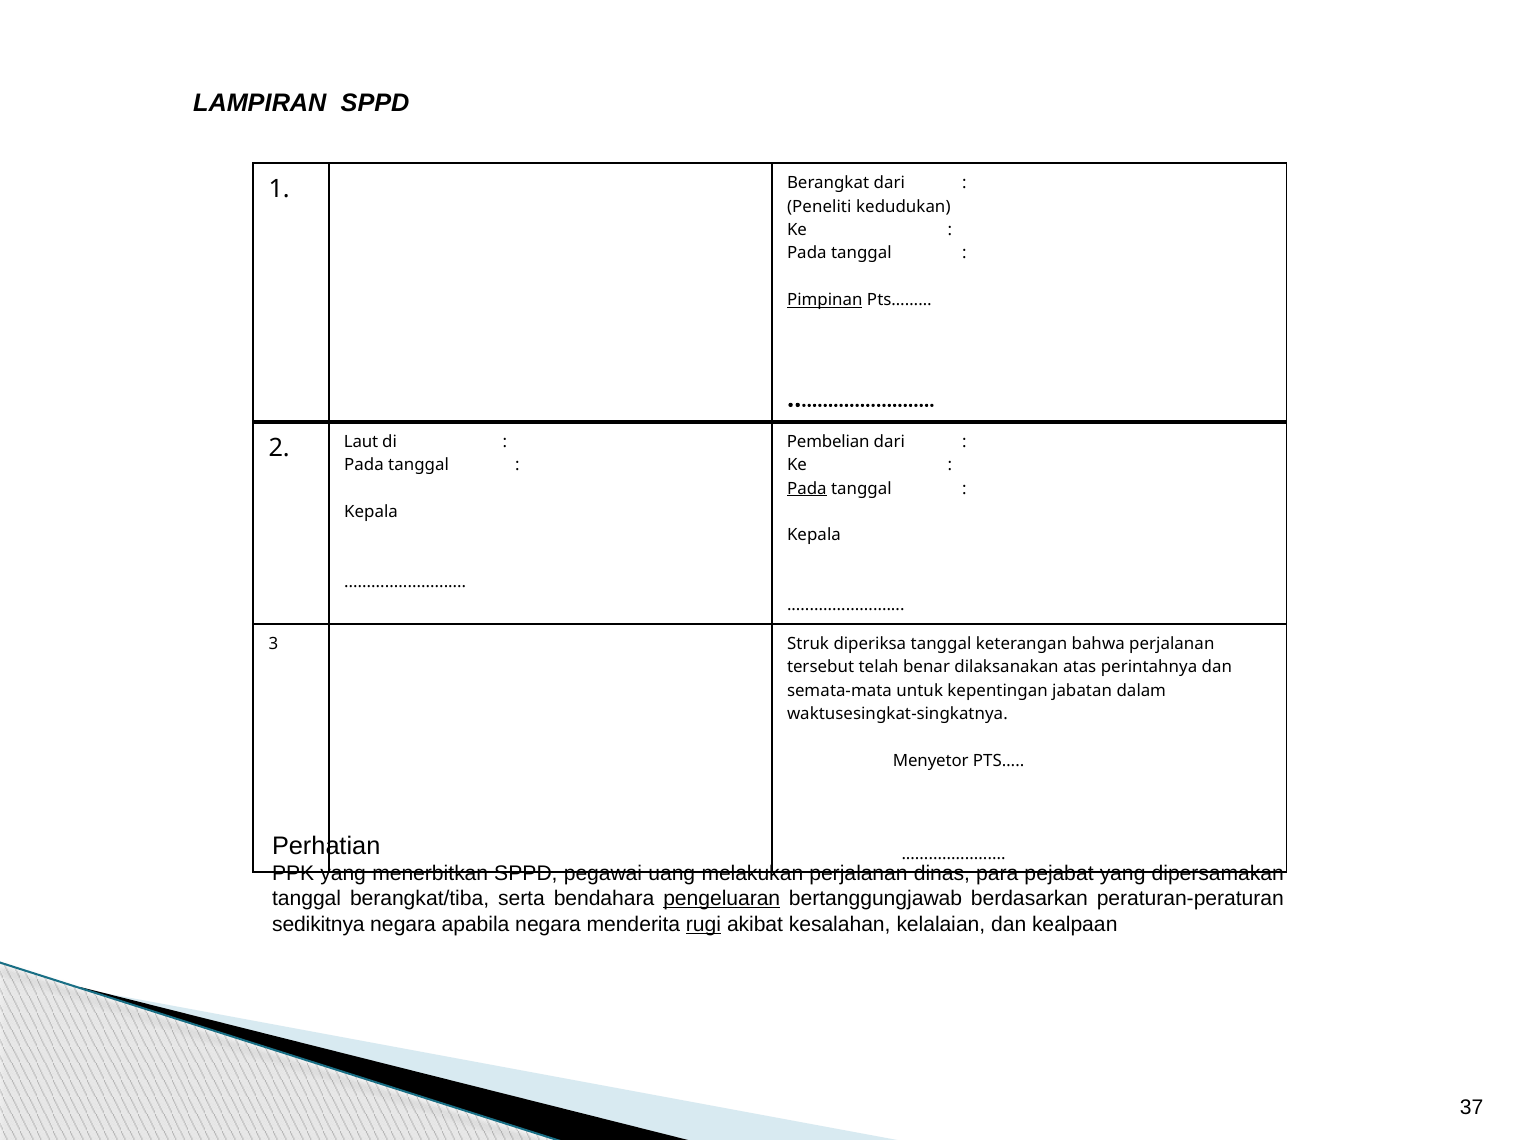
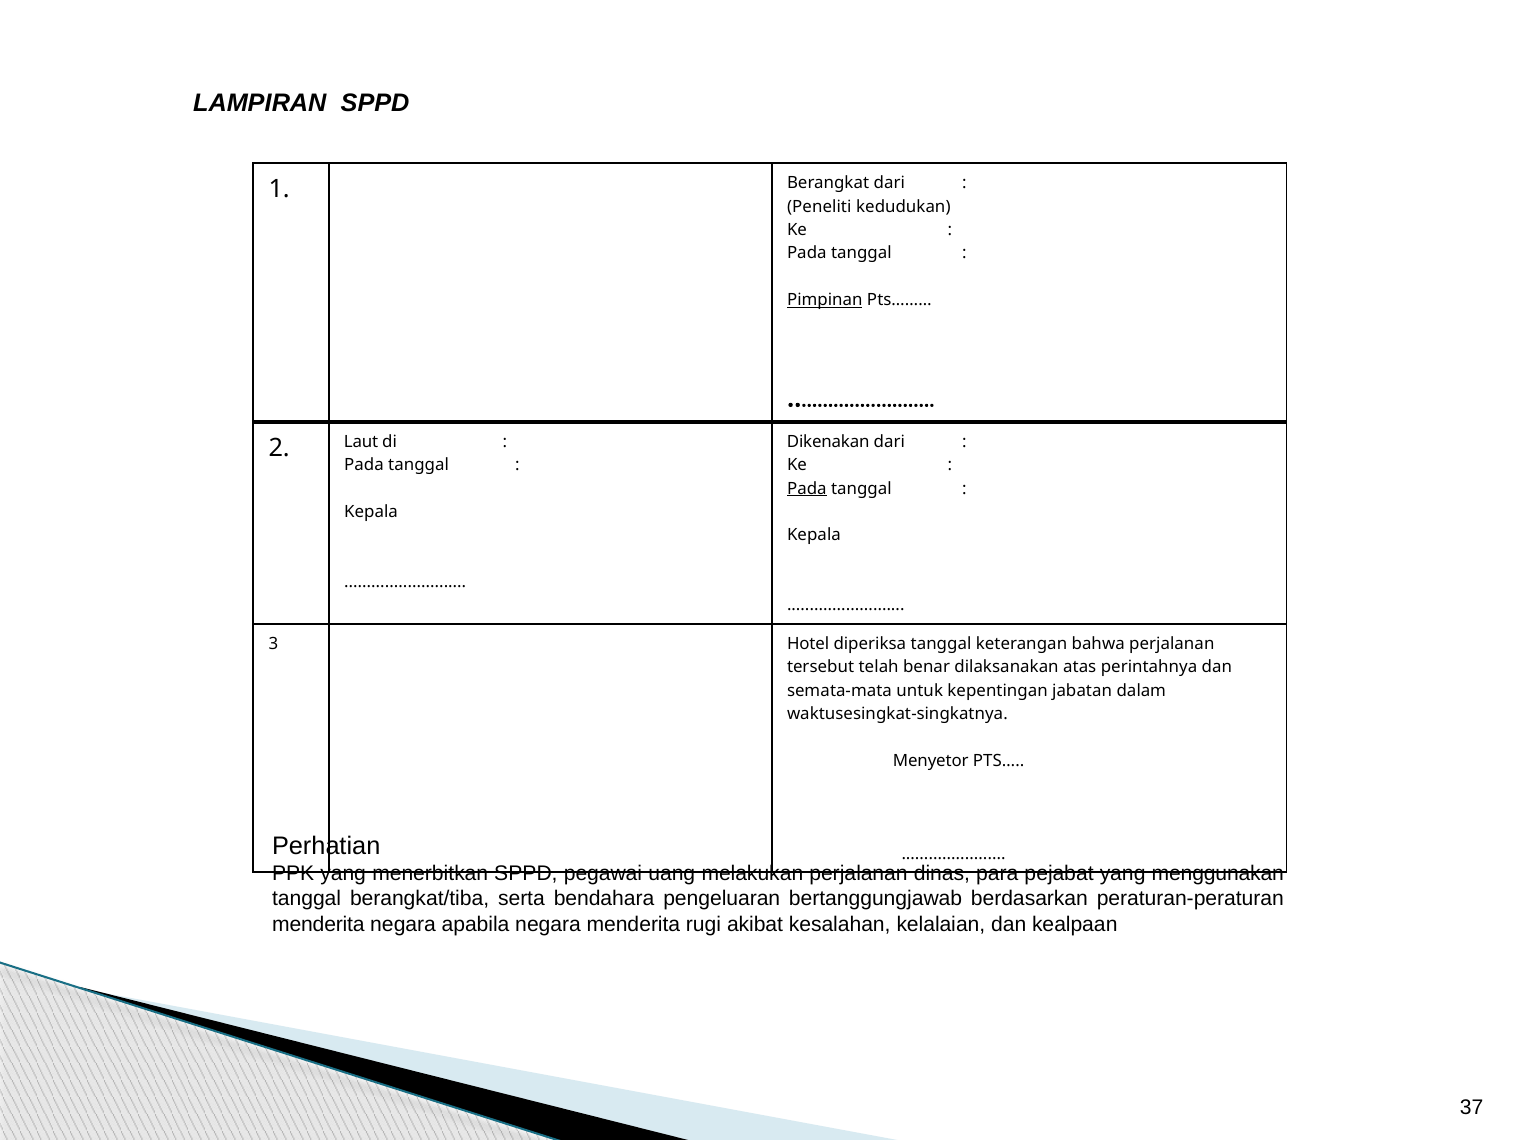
Pembelian: Pembelian -> Dikenakan (828, 442)
Struk: Struk -> Hotel (808, 644)
dipersamakan: dipersamakan -> menggunakan (1218, 873)
pengeluaran underline: present -> none (722, 899)
sedikitnya: sedikitnya -> menderita (318, 924)
rugi underline: present -> none (704, 924)
